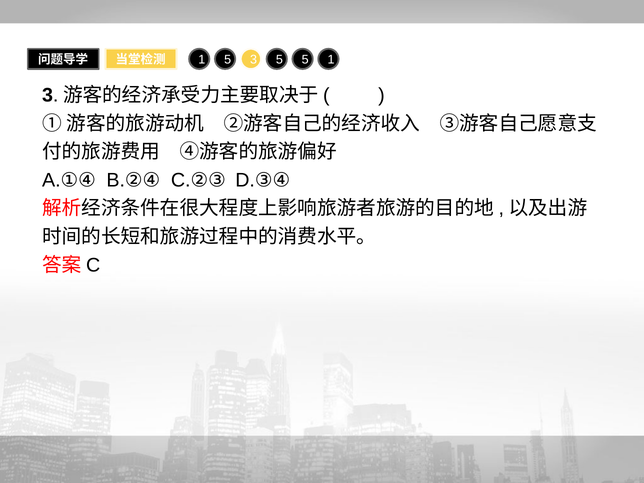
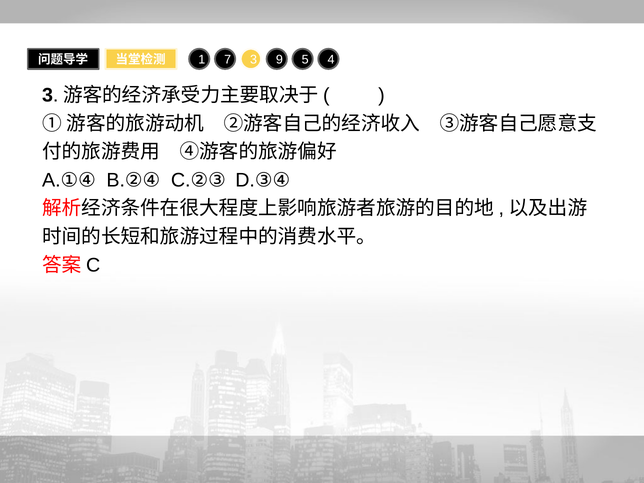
1 5: 5 -> 7 (228, 60)
3 5: 5 -> 9 (279, 60)
5 1: 1 -> 4 (331, 60)
